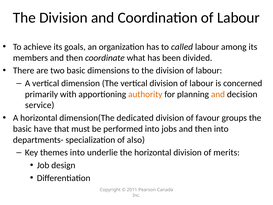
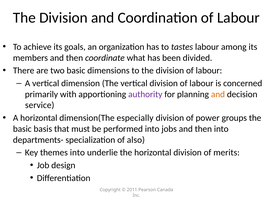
called: called -> tastes (182, 47)
authority colour: orange -> purple (145, 94)
dedicated: dedicated -> especially (135, 118)
favour: favour -> power (208, 118)
have: have -> basis (43, 129)
